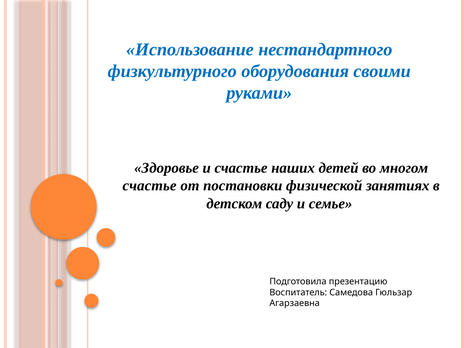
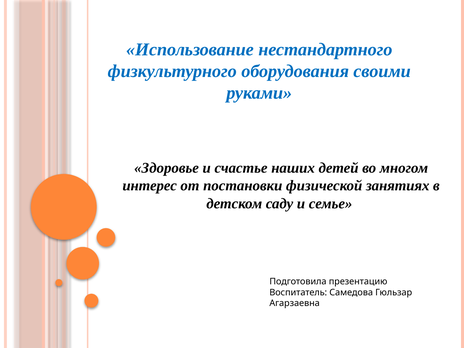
счастье: счастье -> интерес (150, 186)
